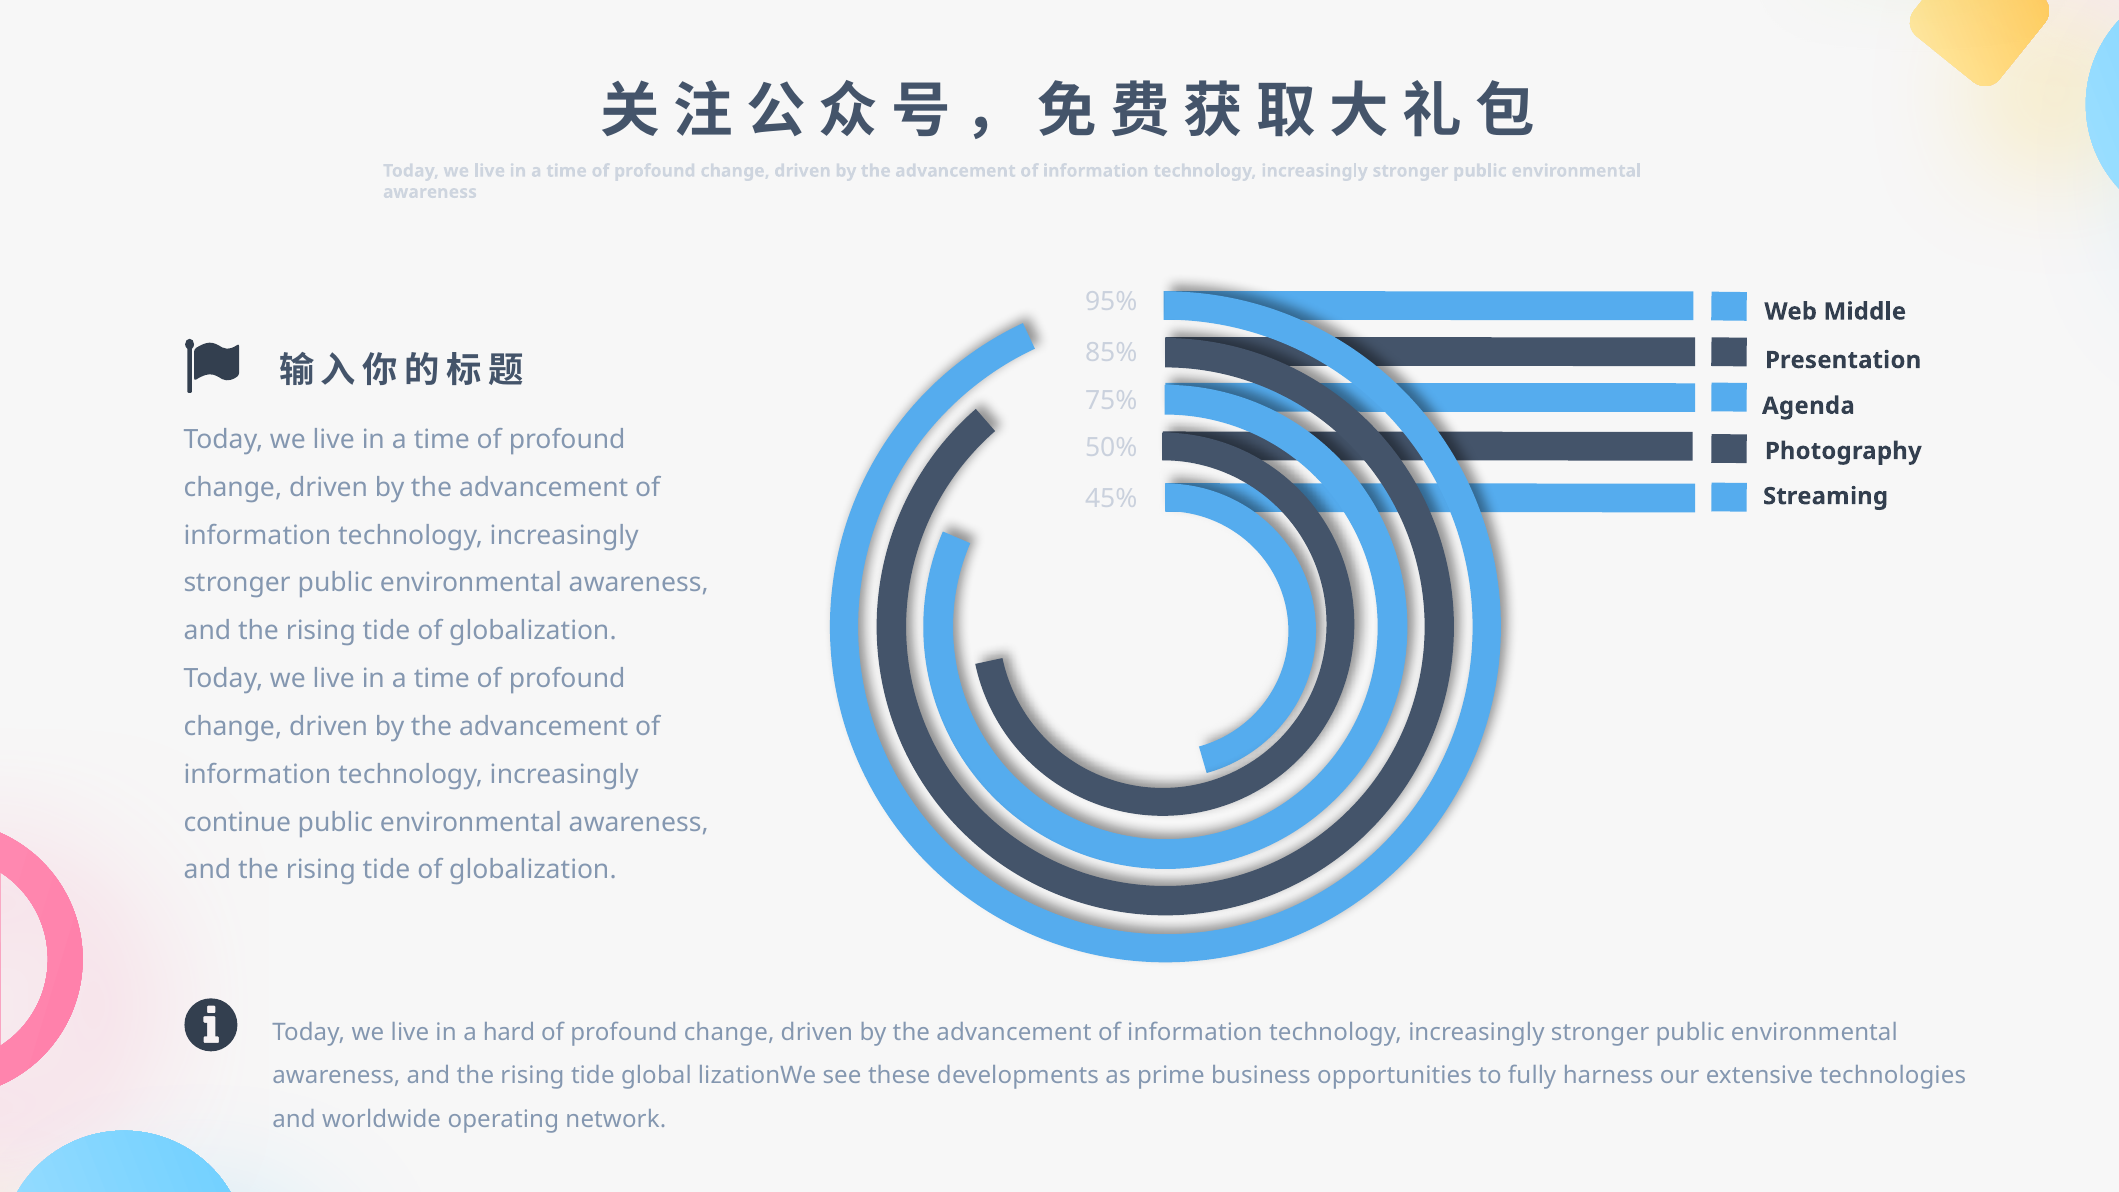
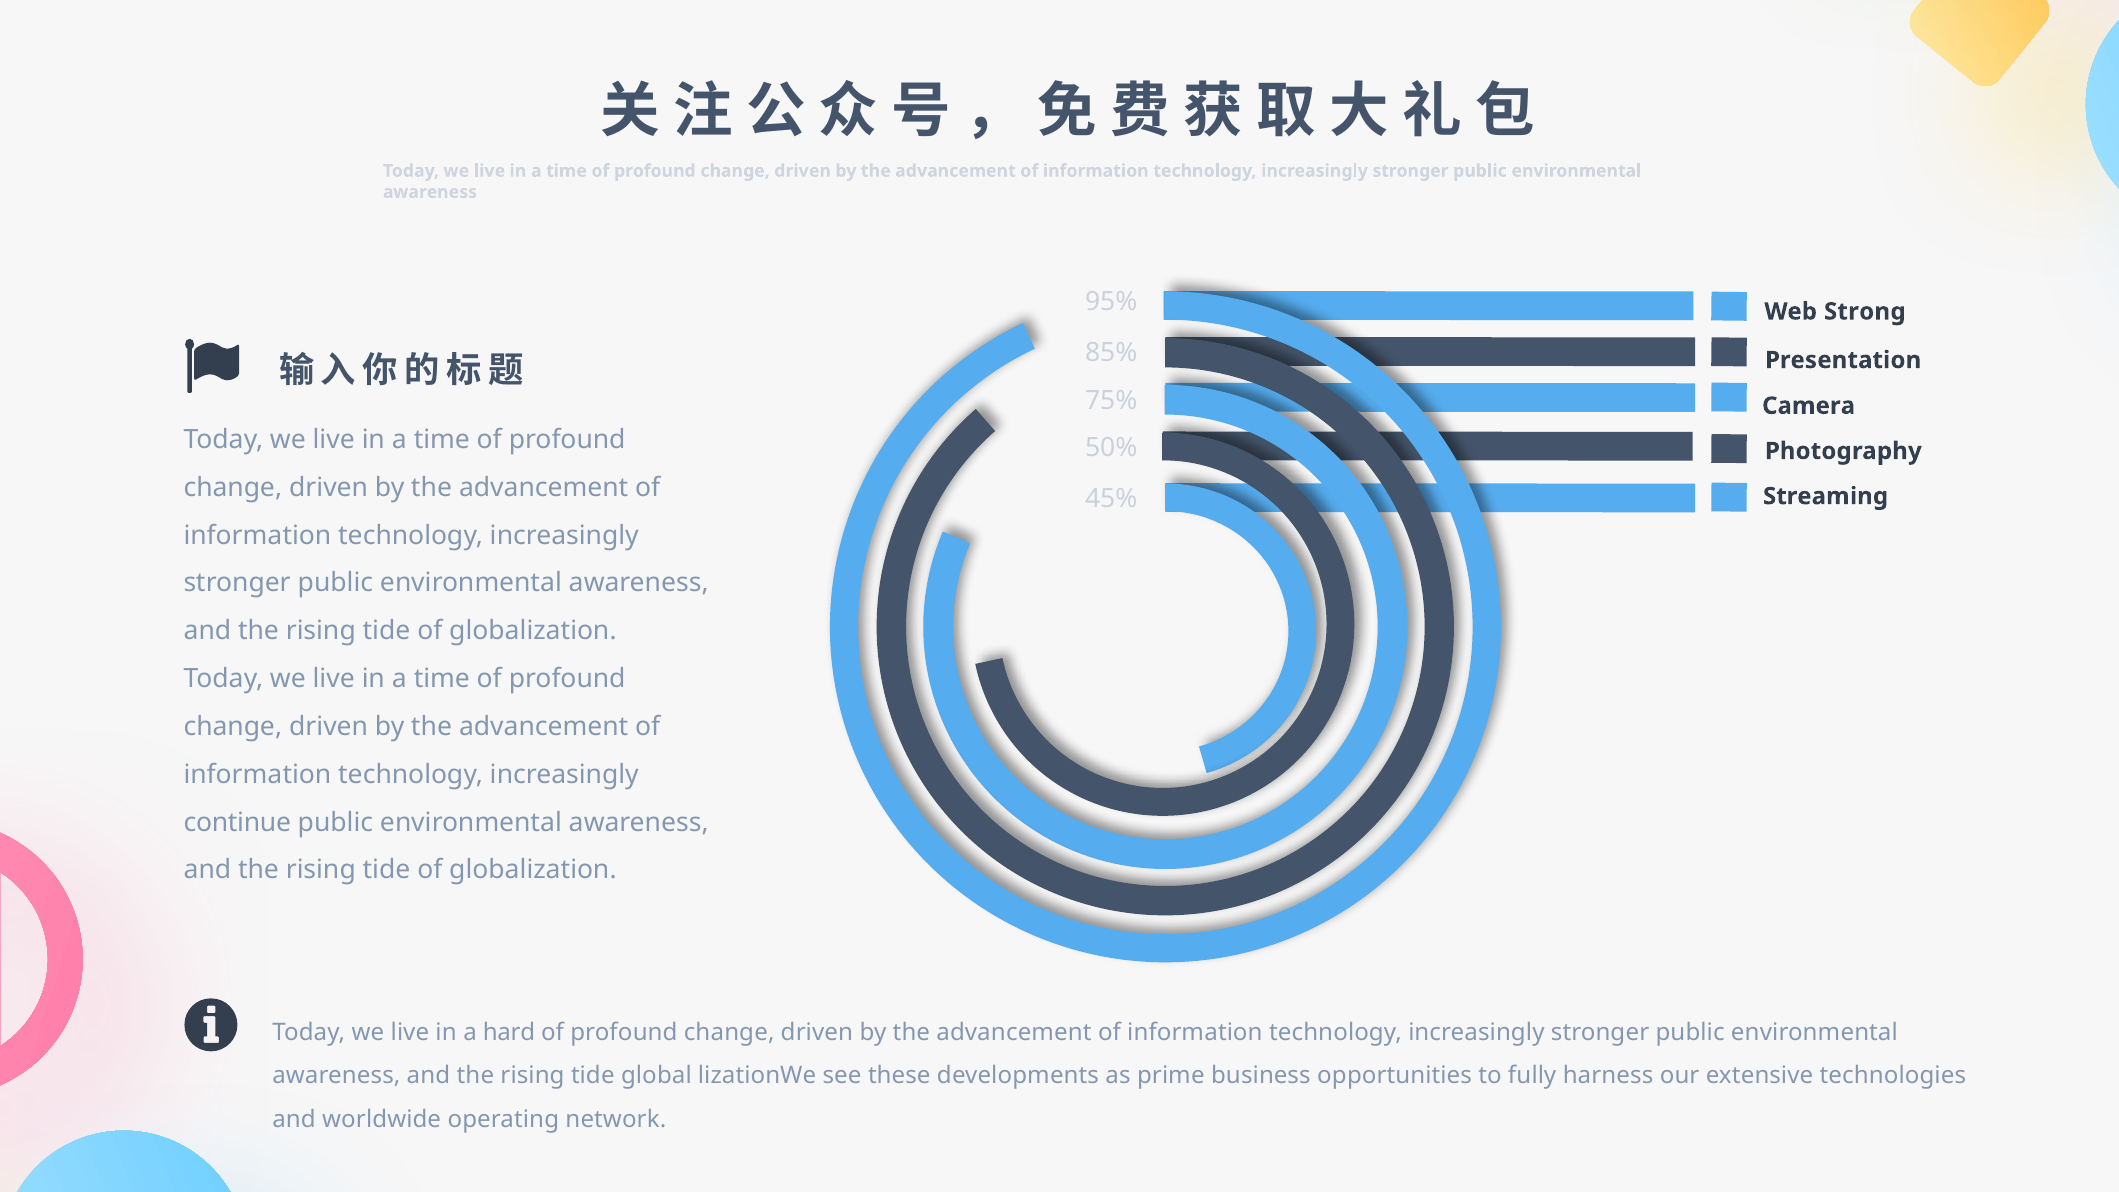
Middle: Middle -> Strong (1865, 312)
Agenda: Agenda -> Camera (1809, 406)
